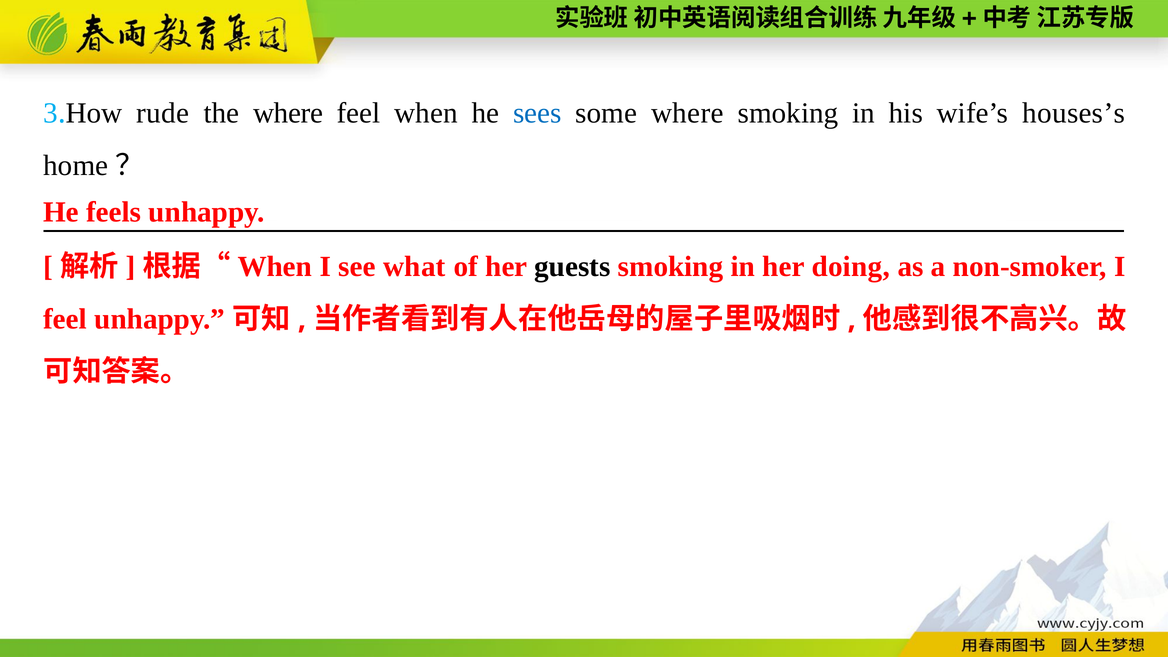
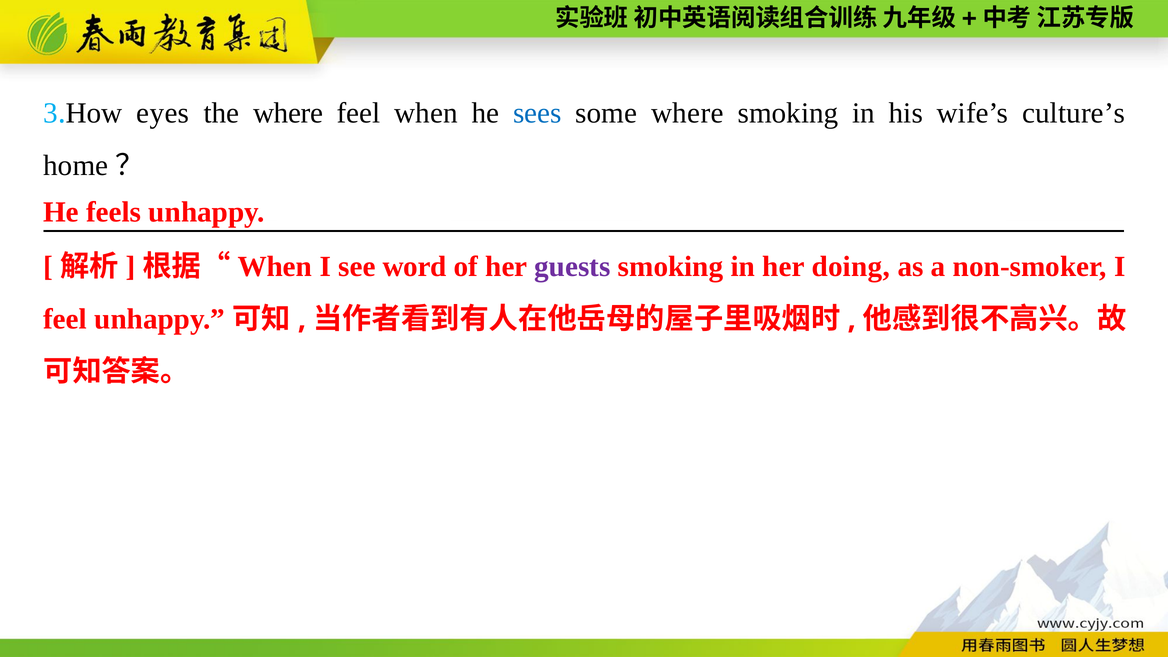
rude: rude -> eyes (163, 113)
houses’s: houses’s -> culture’s (1074, 113)
what: what -> word (415, 267)
guests colour: black -> purple (572, 267)
